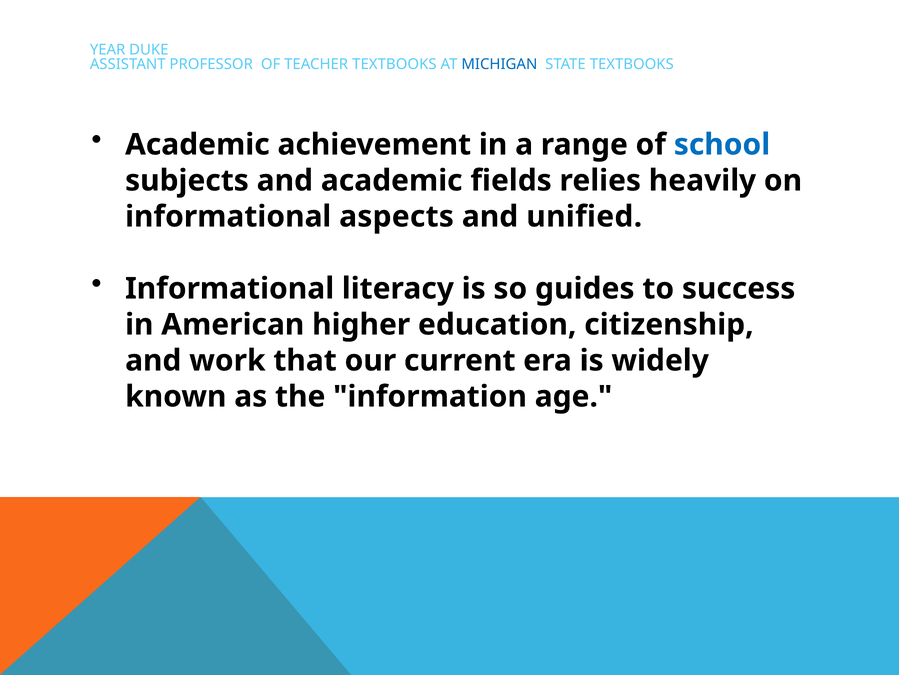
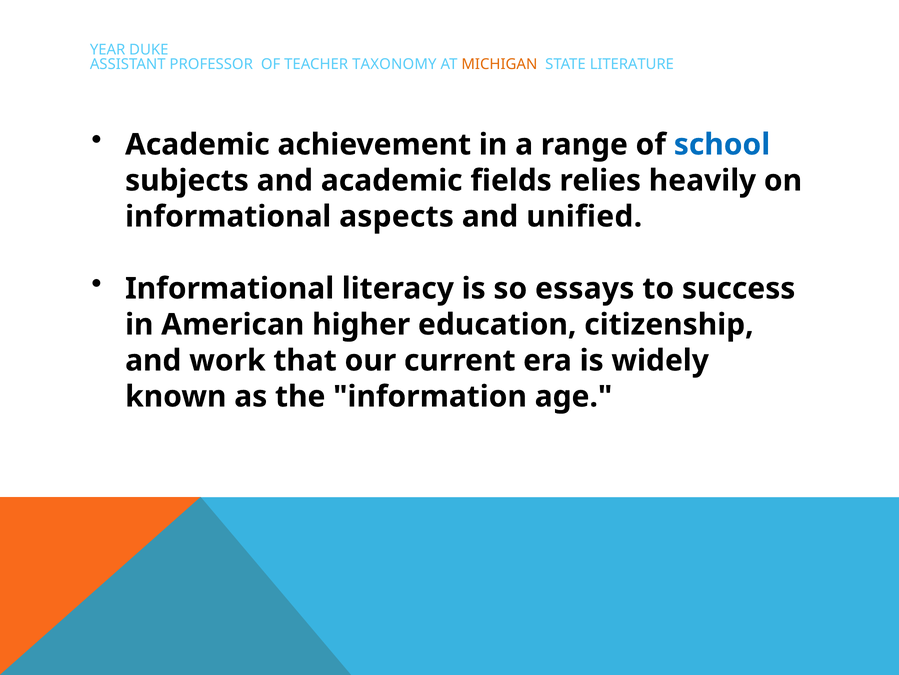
TEACHER TEXTBOOKS: TEXTBOOKS -> TAXONOMY (394, 64)
MICHIGAN colour: blue -> orange (499, 64)
STATE TEXTBOOKS: TEXTBOOKS -> LITERATURE (632, 64)
guides: guides -> essays (585, 288)
